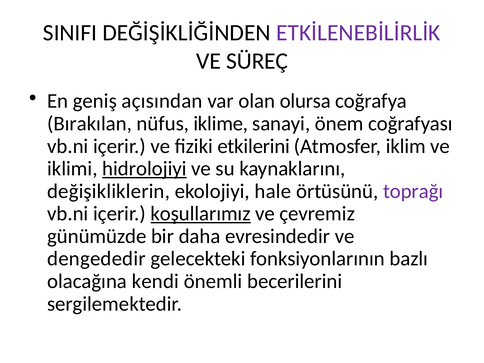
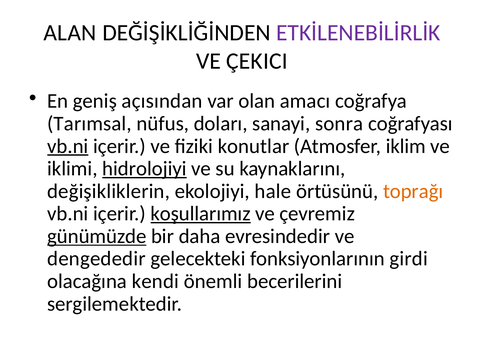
SINIFI: SINIFI -> ALAN (70, 33)
SÜREÇ: SÜREÇ -> ÇEKICI (257, 61)
olursa: olursa -> amacı (305, 101)
Bırakılan: Bırakılan -> Tarımsal (89, 124)
iklime: iklime -> doları (221, 124)
önem: önem -> sonra (339, 124)
vb.ni underline: none -> present (68, 146)
etkilerini: etkilerini -> konutlar (254, 146)
toprağı colour: purple -> orange (413, 191)
günümüzde underline: none -> present (97, 236)
bazlı: bazlı -> girdi (409, 259)
